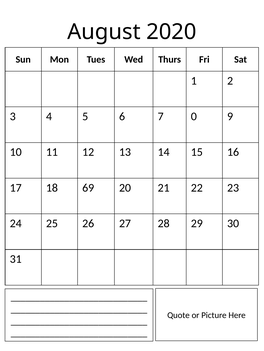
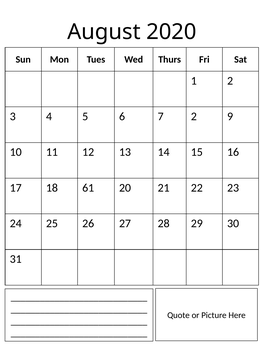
7 0: 0 -> 2 (194, 117)
69: 69 -> 61 (88, 188)
